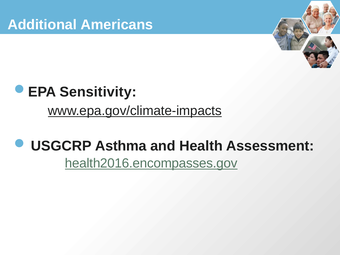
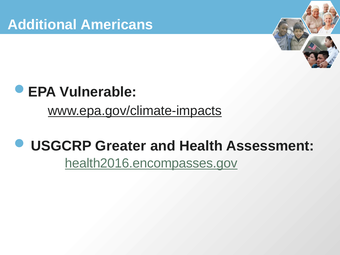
Sensitivity: Sensitivity -> Vulnerable (98, 92)
Asthma: Asthma -> Greater (121, 146)
